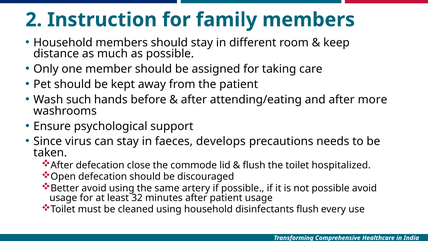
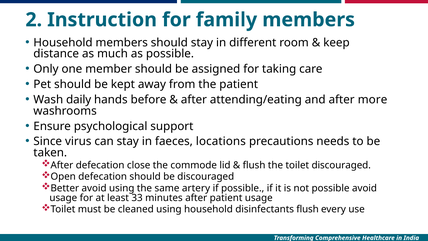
such: such -> daily (79, 100)
develops: develops -> locations (221, 141)
toilet hospitalized: hospitalized -> discouraged (341, 165)
32: 32 -> 33 (137, 198)
